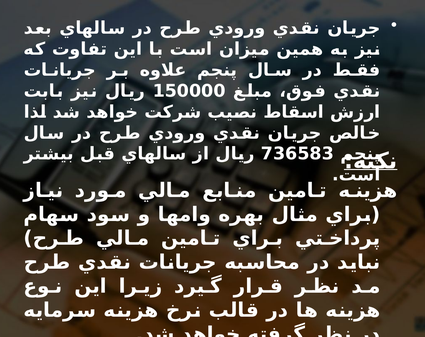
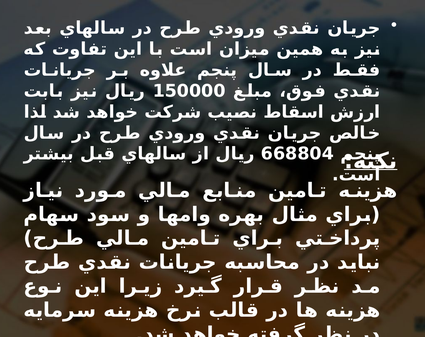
736583: 736583 -> 668804 (297, 154)
